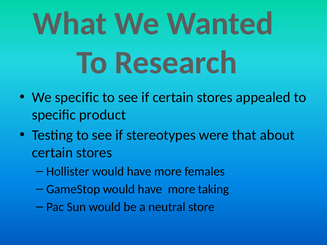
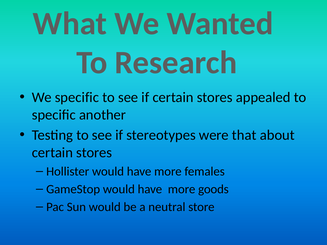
product: product -> another (103, 115)
taking: taking -> goods (213, 189)
